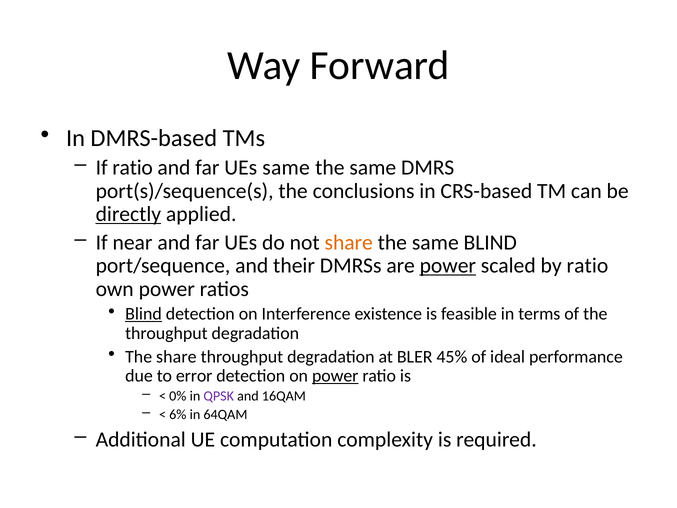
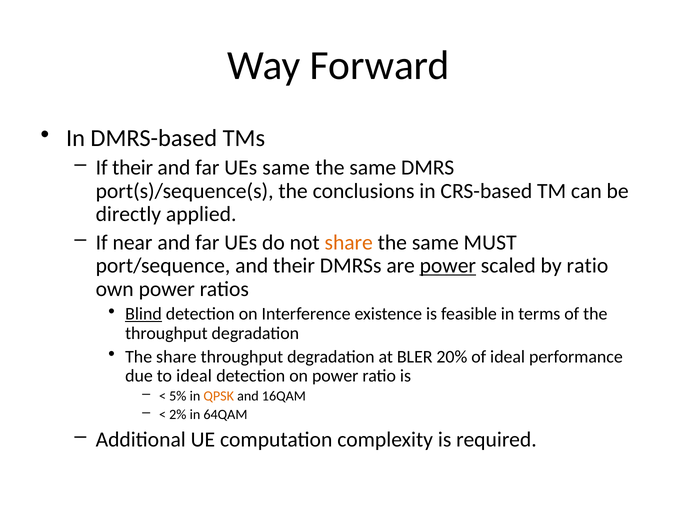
If ratio: ratio -> their (133, 167)
directly underline: present -> none (128, 214)
same BLIND: BLIND -> MUST (490, 242)
45%: 45% -> 20% (452, 356)
to error: error -> ideal (194, 376)
power underline: present -> none (335, 376)
0%: 0% -> 5% (178, 396)
QPSK colour: purple -> orange (219, 396)
6%: 6% -> 2% (178, 414)
